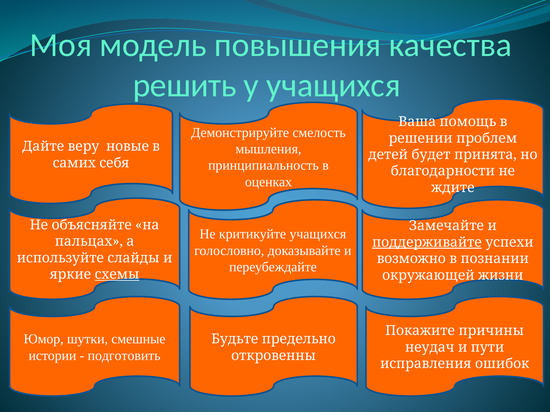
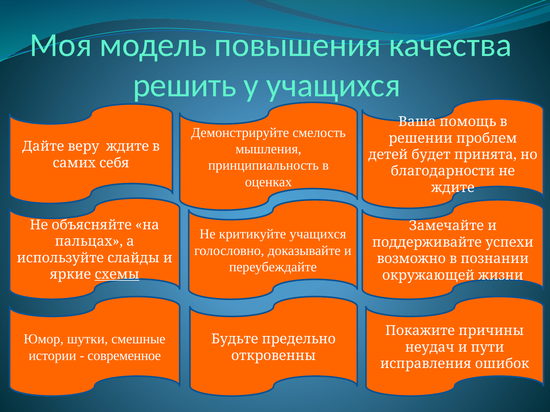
веру новые: новые -> ждите (128, 147)
поддерживайте underline: present -> none (427, 243)
подготовить: подготовить -> современное (124, 356)
